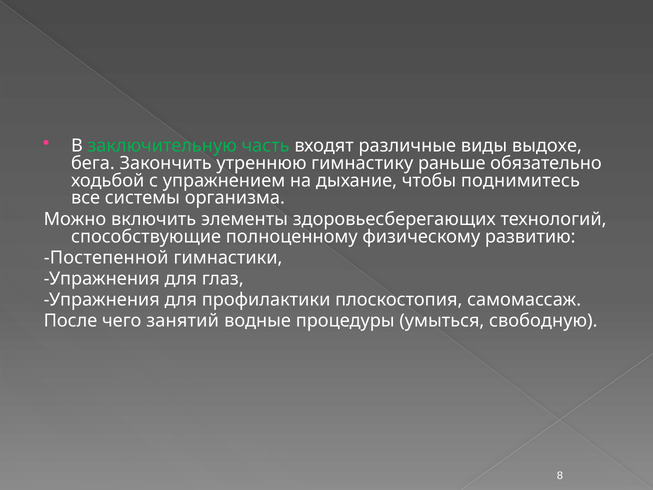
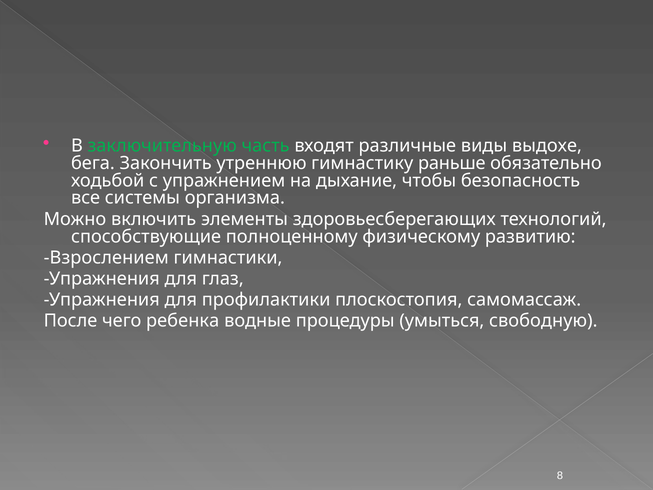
поднимитесь: поднимитесь -> безопасность (521, 180)
Постепенной: Постепенной -> Взрослением (106, 257)
занятий: занятий -> ребенка (183, 321)
